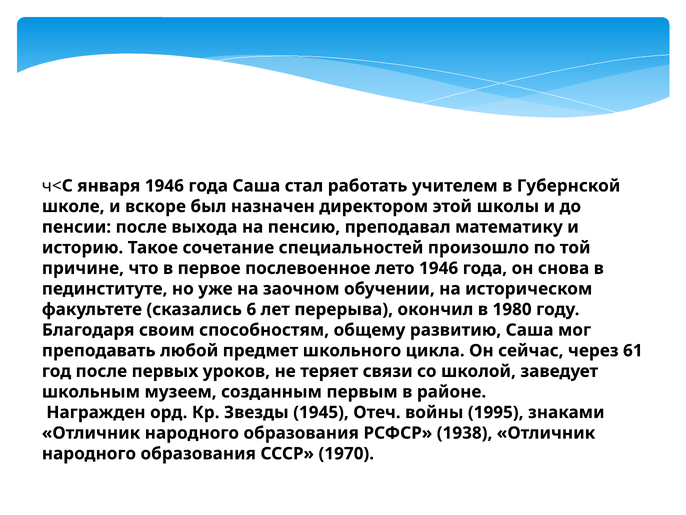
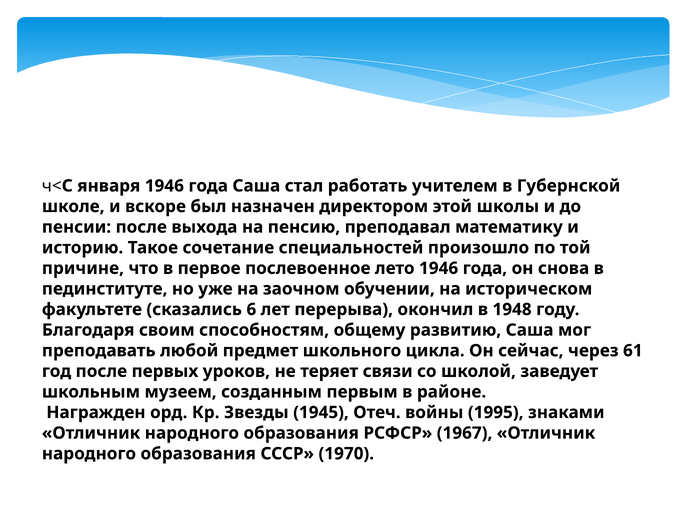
1980: 1980 -> 1948 (512, 309)
1938: 1938 -> 1967 (465, 433)
